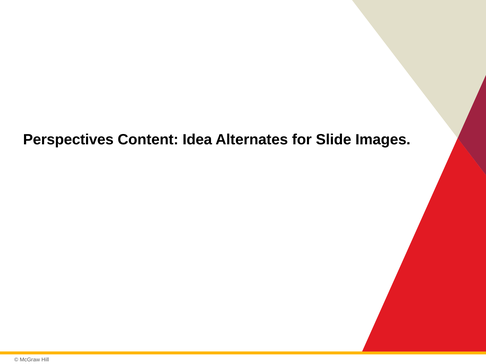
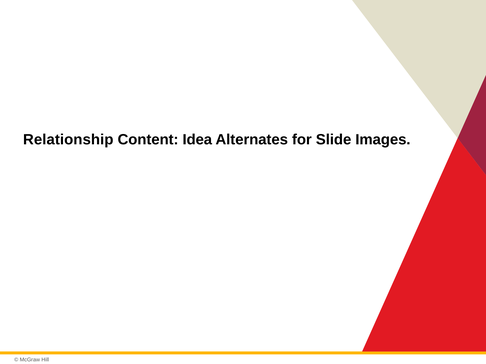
Perspectives: Perspectives -> Relationship (68, 140)
